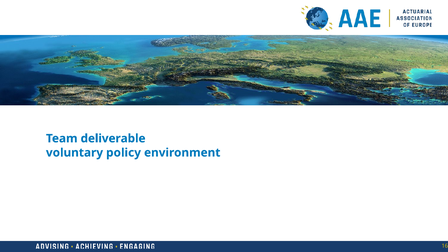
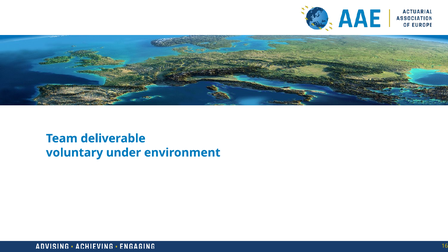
policy: policy -> under (124, 153)
